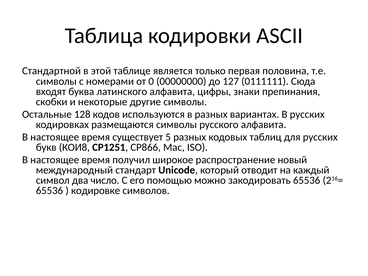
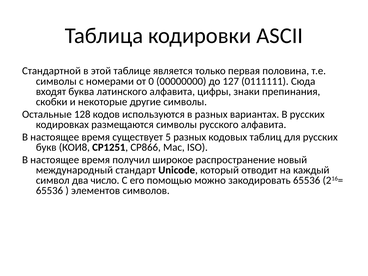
кодировке: кодировке -> элементов (96, 191)
